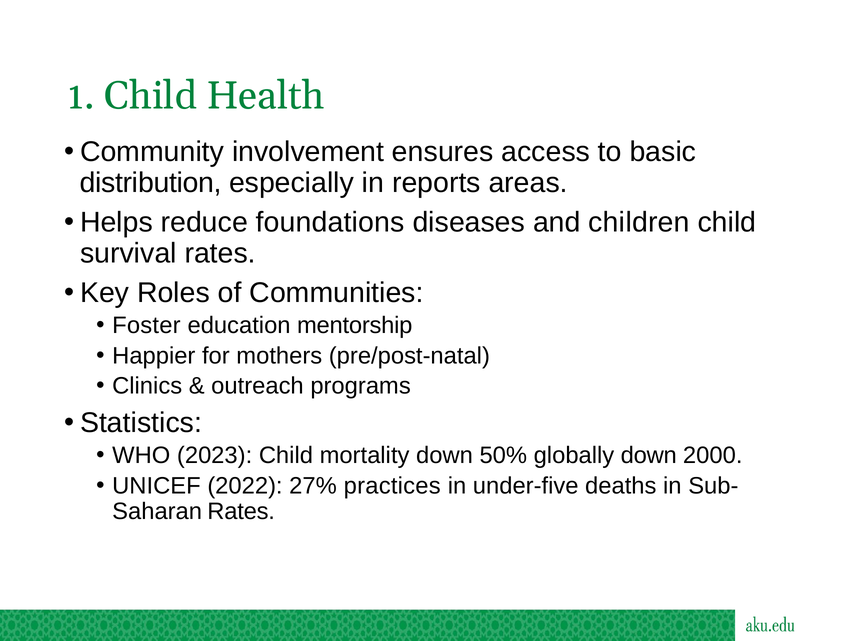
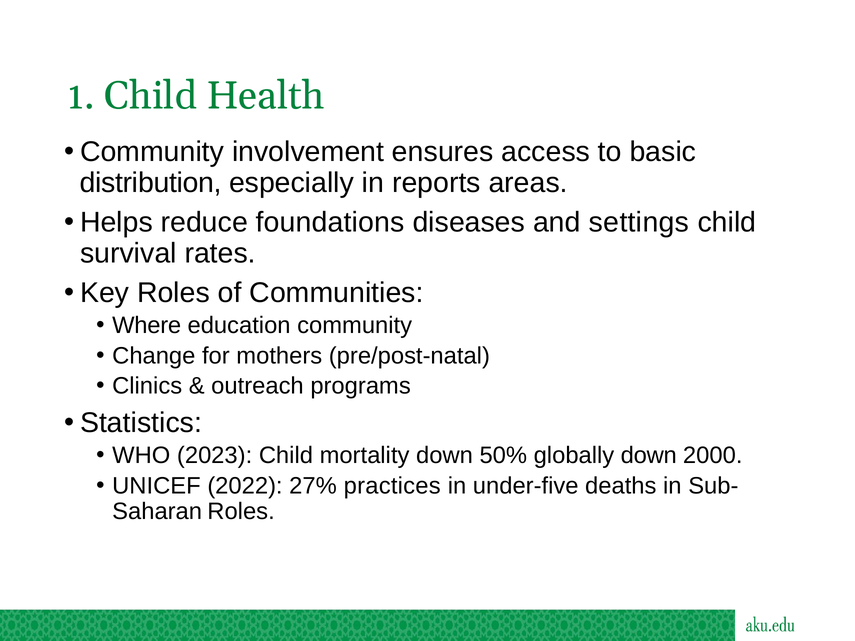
children: children -> settings (639, 223)
Foster: Foster -> Where (147, 326)
education mentorship: mentorship -> community (355, 326)
Happier: Happier -> Change (154, 356)
Rates: Rates -> Roles (241, 512)
